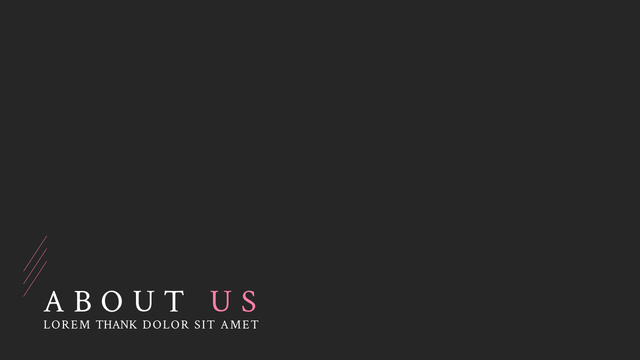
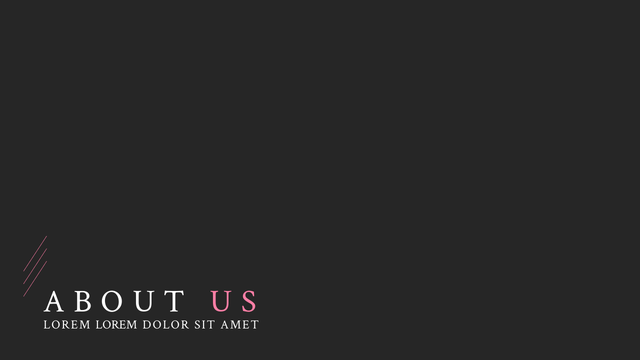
LOREM THANK: THANK -> LOREM (116, 325)
